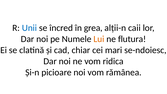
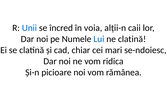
grea: grea -> voia (93, 28)
Lui colour: orange -> blue (99, 39)
ne flutura: flutura -> clatină (132, 39)
